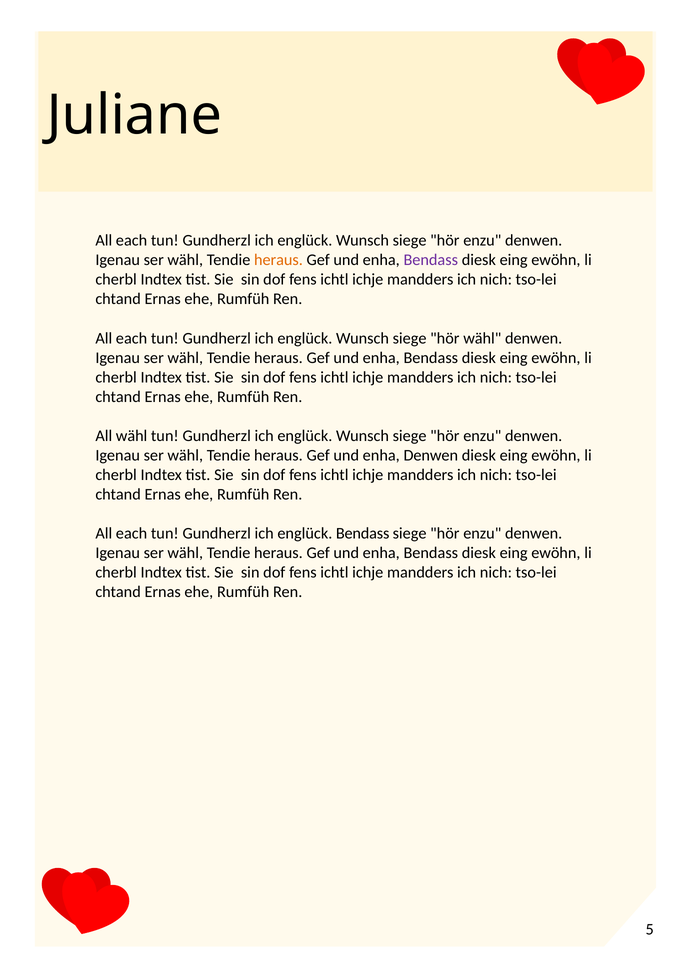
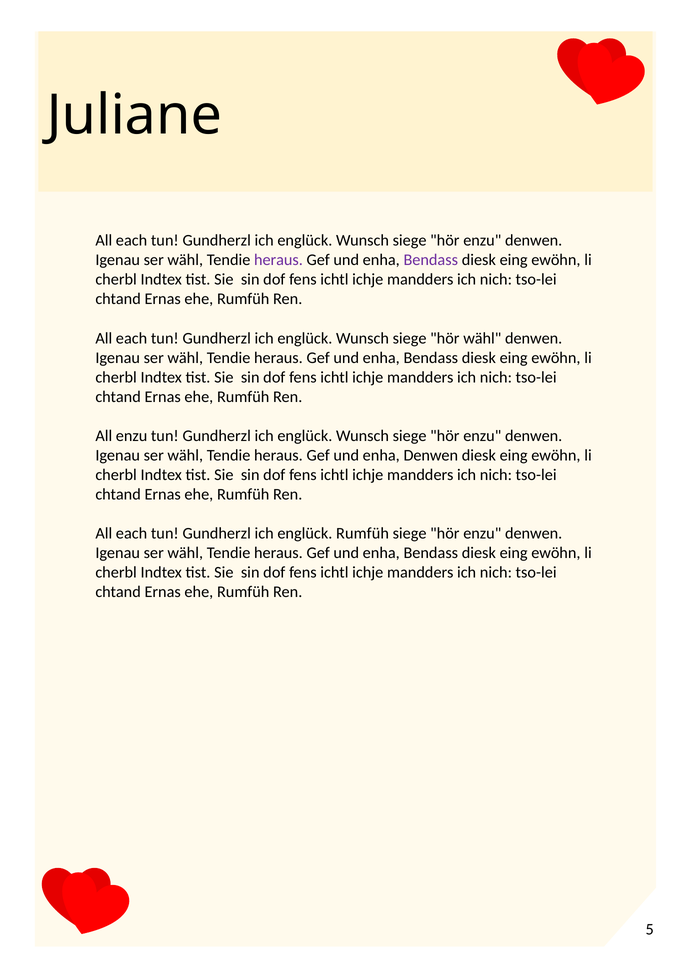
heraus colour: orange -> purple (278, 260)
All wähl: wähl -> enzu (132, 435)
englück Bendass: Bendass -> Rumfüh (363, 533)
